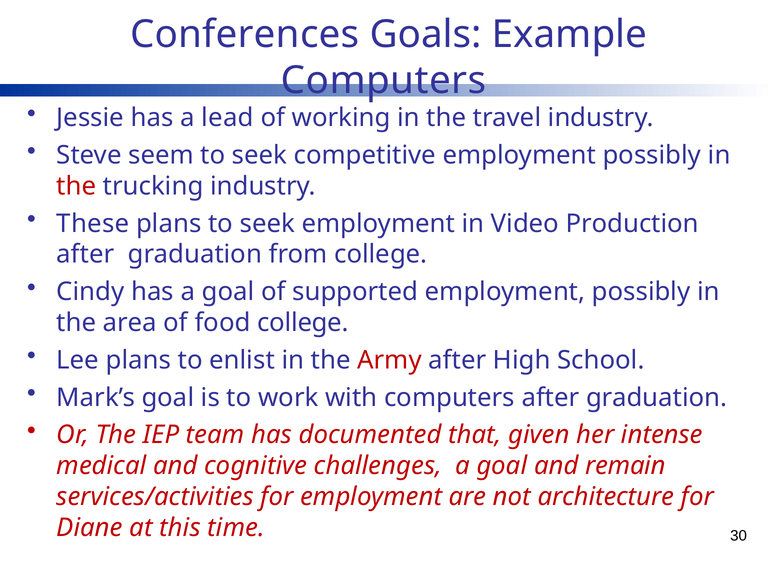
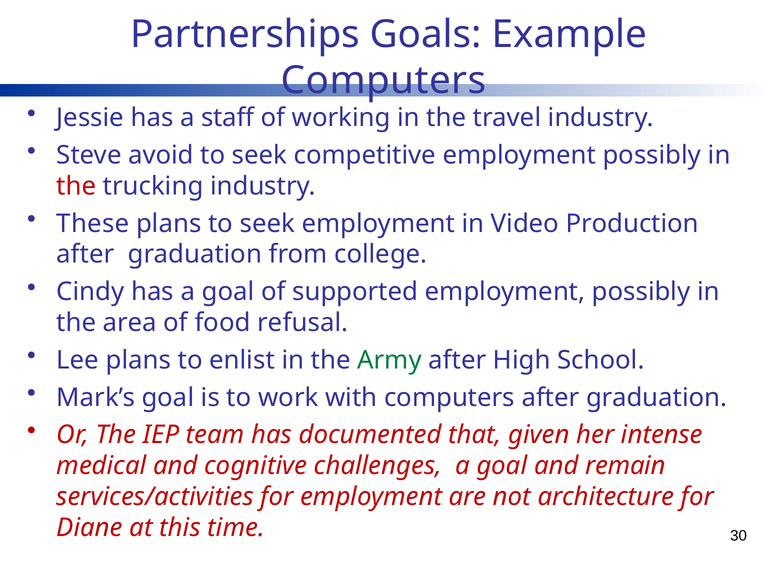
Conferences: Conferences -> Partnerships (245, 34)
lead: lead -> staff (228, 118)
seem: seem -> avoid (161, 155)
food college: college -> refusal (303, 323)
Army colour: red -> green (390, 360)
